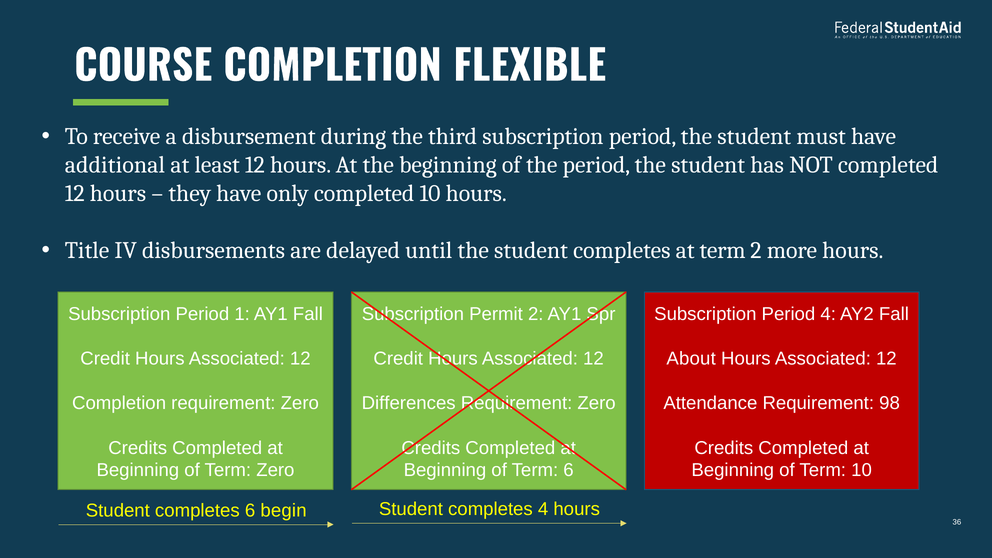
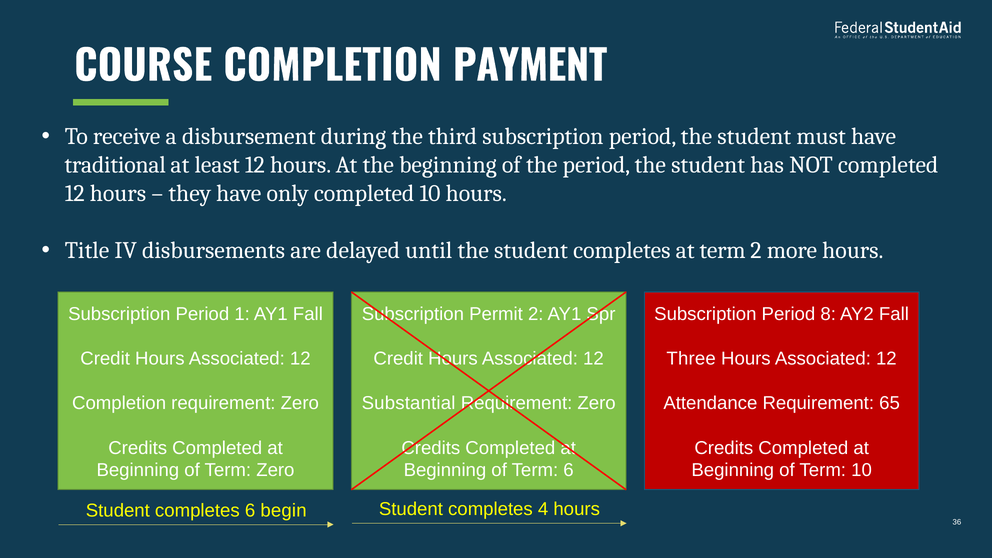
FLEXIBLE: FLEXIBLE -> PAYMENT (530, 67)
additional: additional -> traditional (115, 165)
Period 4: 4 -> 8 (828, 314)
About: About -> Three (691, 359)
Differences: Differences -> Substantial (409, 403)
98: 98 -> 65 (890, 403)
